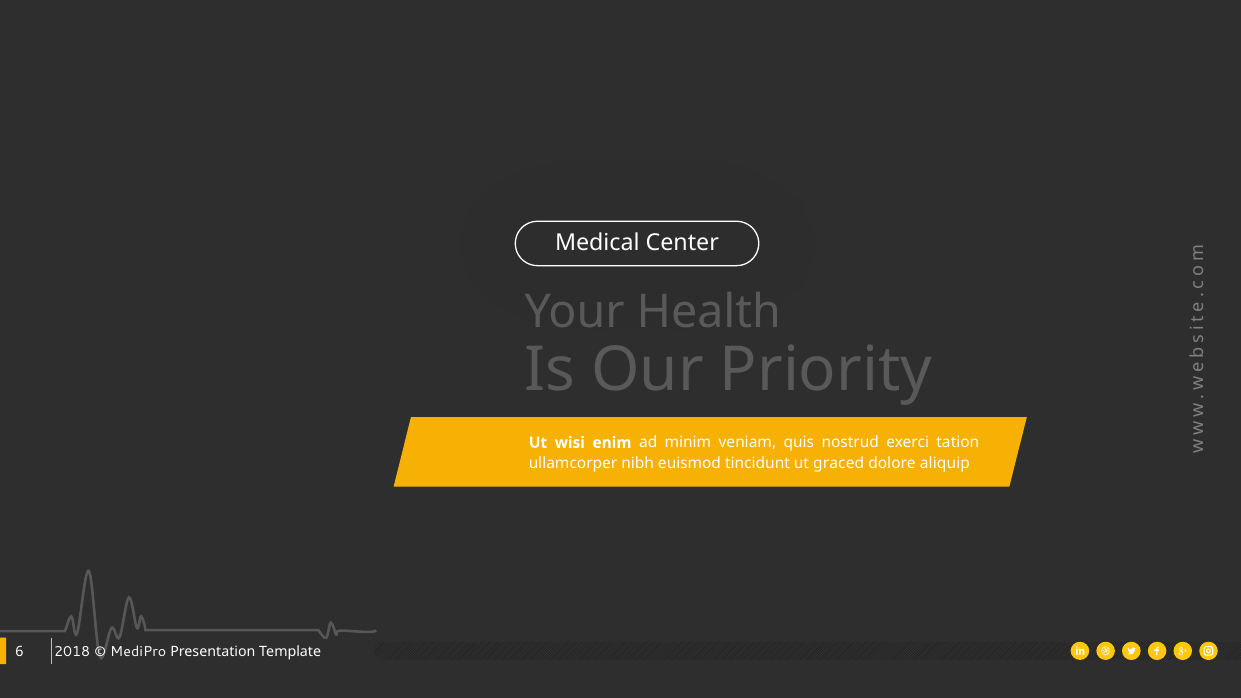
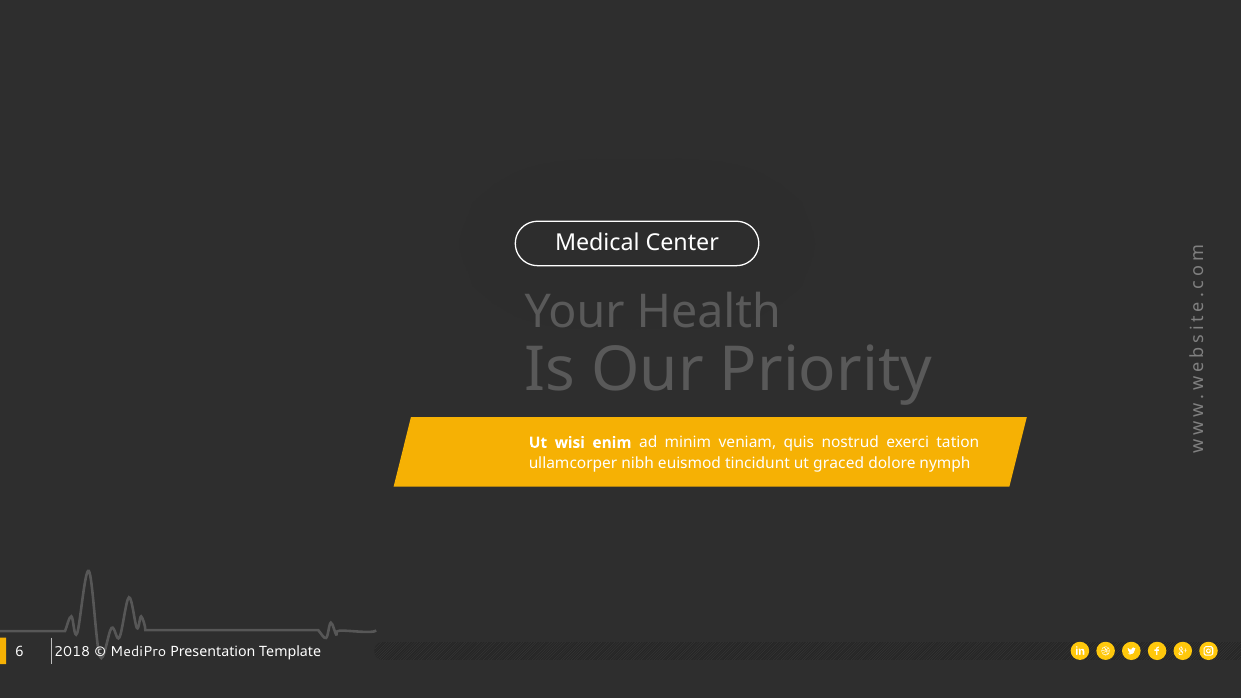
aliquip: aliquip -> nymph (945, 464)
